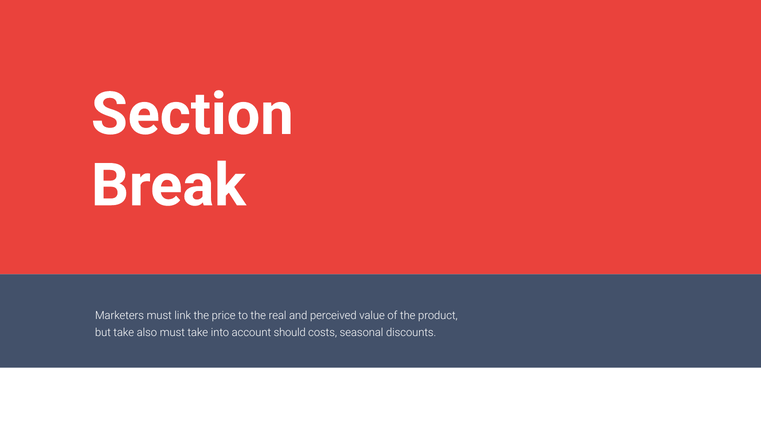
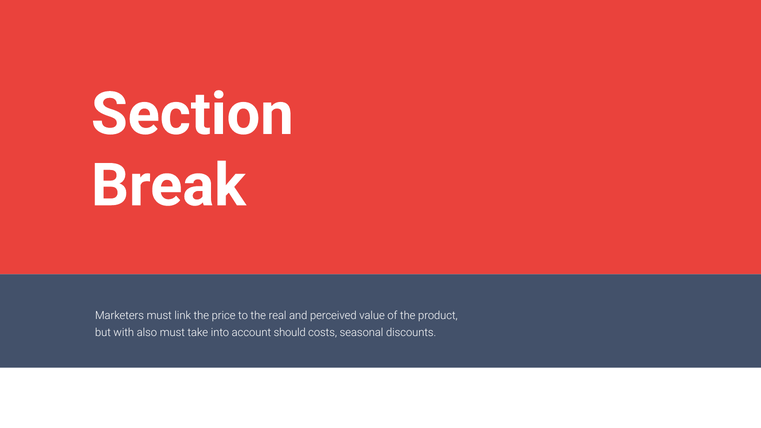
but take: take -> with (124, 333)
